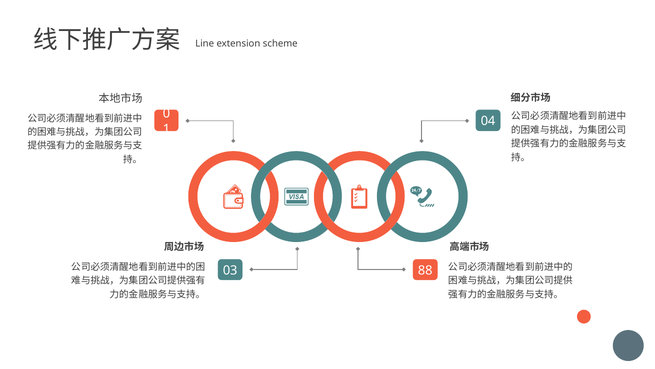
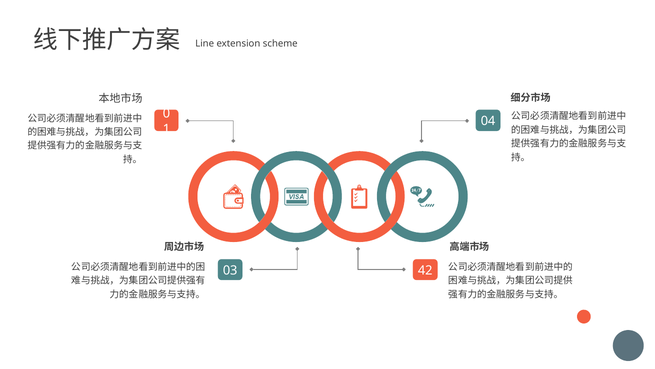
88: 88 -> 42 (425, 270)
